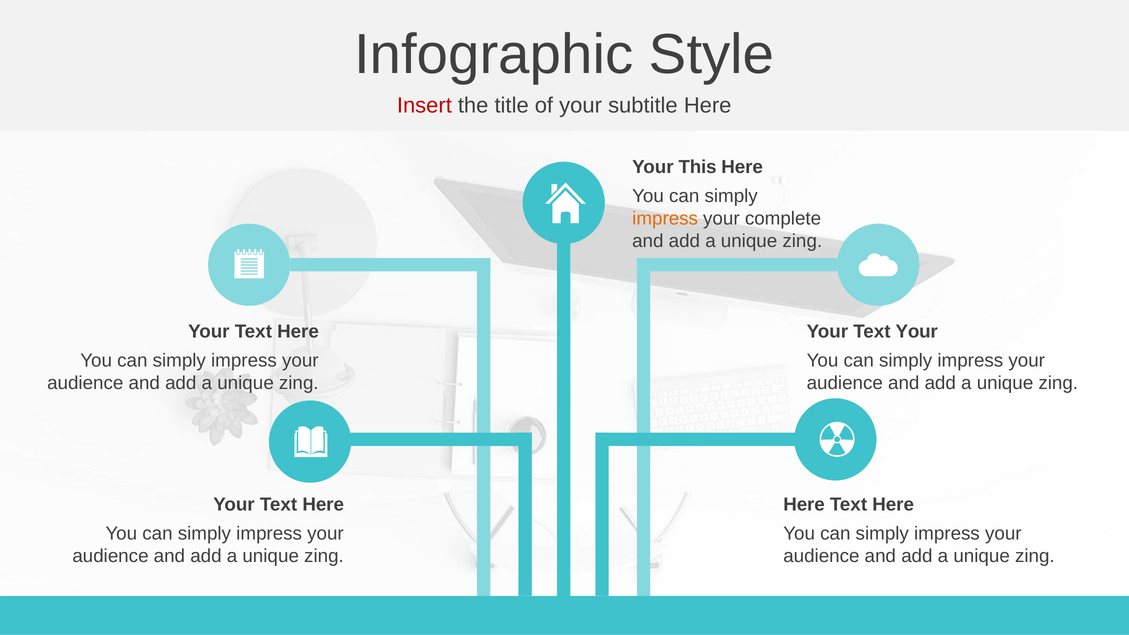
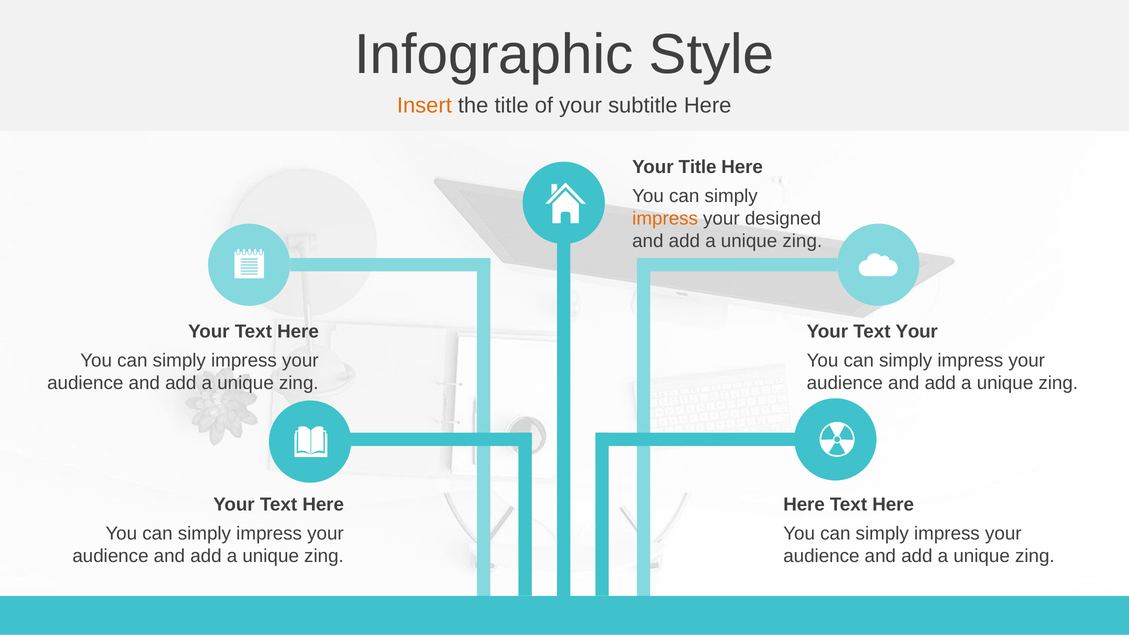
Insert colour: red -> orange (424, 106)
Your This: This -> Title (698, 167)
complete: complete -> designed (783, 219)
